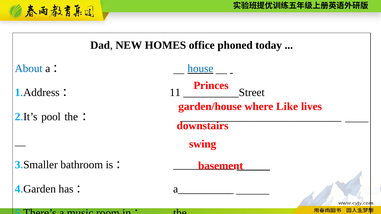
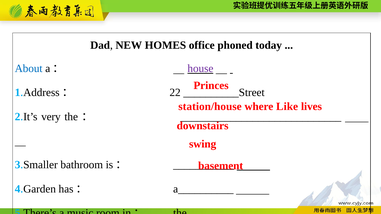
house colour: blue -> purple (200, 69)
11: 11 -> 22 (175, 93)
garden/house: garden/house -> station/house (210, 107)
pool: pool -> very (51, 117)
